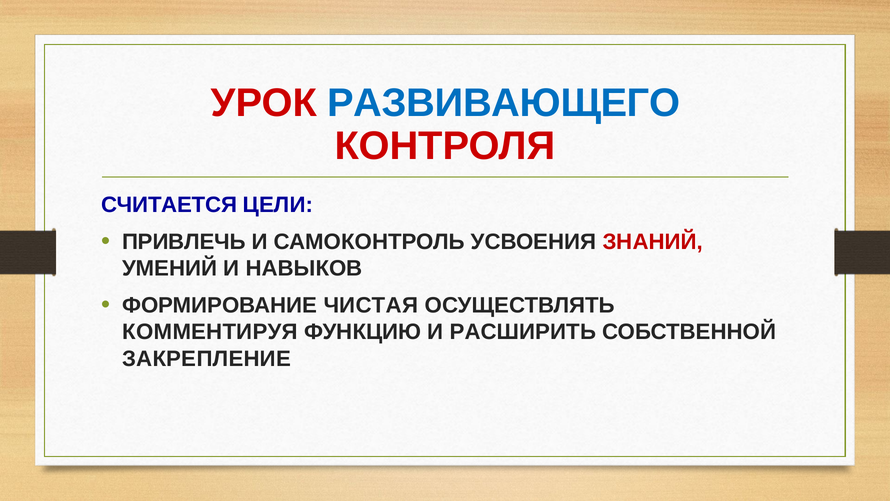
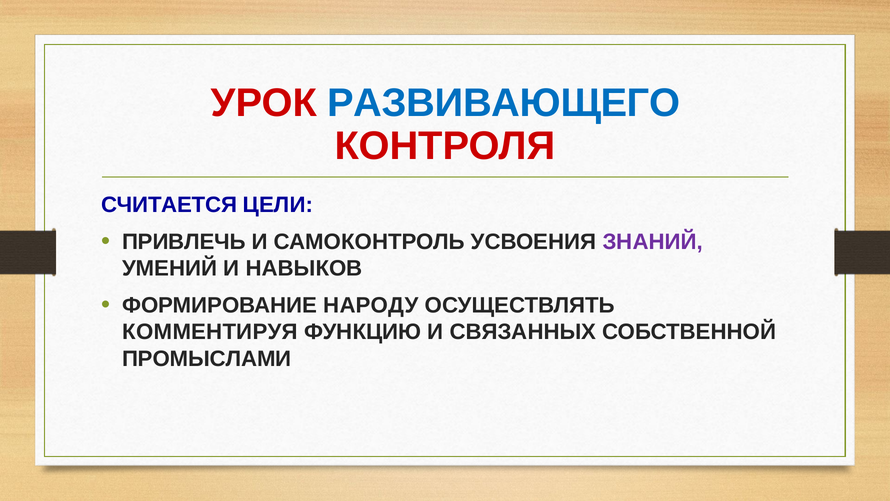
ЗНАНИЙ colour: red -> purple (653, 242)
ЧИСТАЯ: ЧИСТАЯ -> НАРОДУ (371, 305)
РАСШИРИТЬ: РАСШИРИТЬ -> СВЯЗАННЫХ (523, 332)
ЗАКРЕПЛЕНИЕ: ЗАКРЕПЛЕНИЕ -> ПРОМЫСЛАМИ (207, 358)
